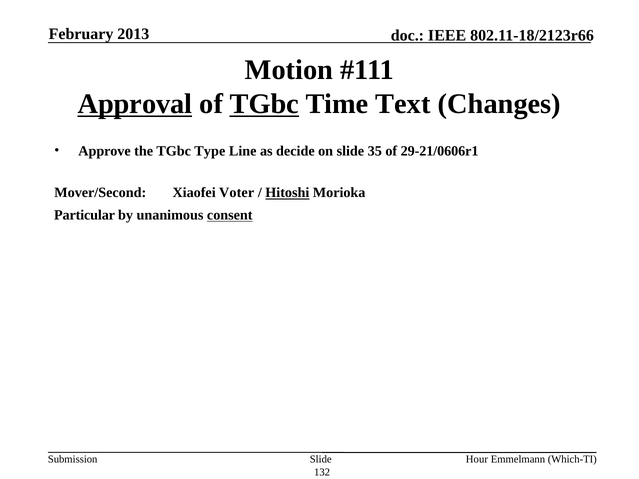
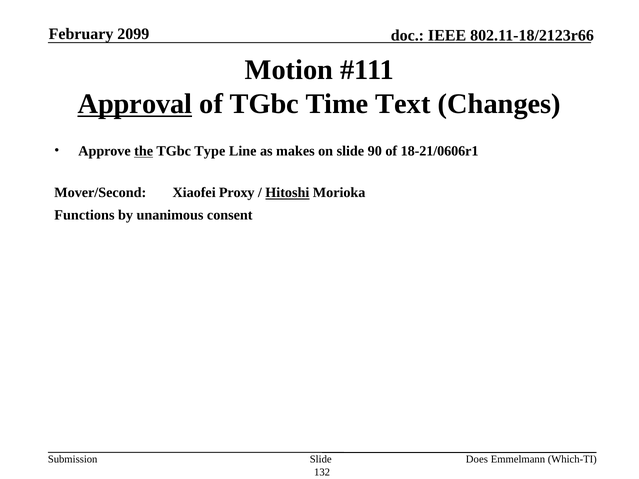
2013: 2013 -> 2099 (133, 34)
TGbc underline: present -> none (264, 104)
the underline: none -> present (144, 151)
decide: decide -> makes (295, 151)
35: 35 -> 90 (375, 151)
29-21/0606r1: 29-21/0606r1 -> 18-21/0606r1 (440, 151)
Voter: Voter -> Proxy (237, 193)
Particular: Particular -> Functions (84, 215)
consent underline: present -> none (230, 215)
Hour: Hour -> Does (477, 460)
